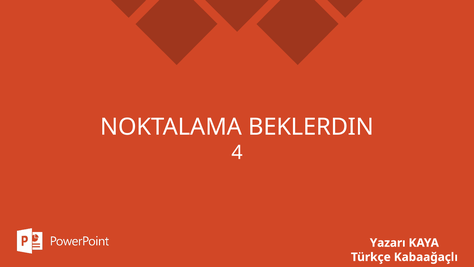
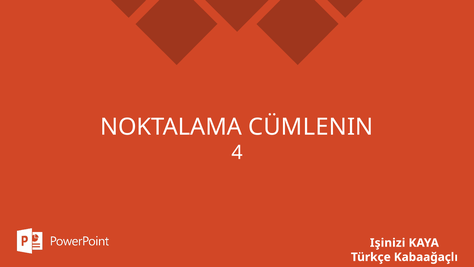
BEKLERDIN: BEKLERDIN -> CÜMLENIN (311, 127)
Yazarı: Yazarı -> Işinizi (388, 243)
